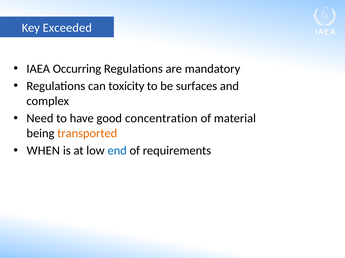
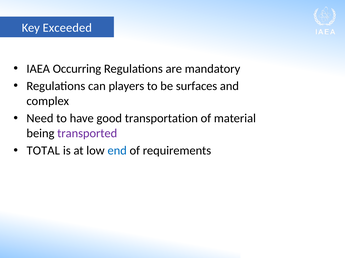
toxicity: toxicity -> players (126, 86)
concentration: concentration -> transportation (161, 119)
transported colour: orange -> purple (87, 134)
WHEN: WHEN -> TOTAL (43, 151)
